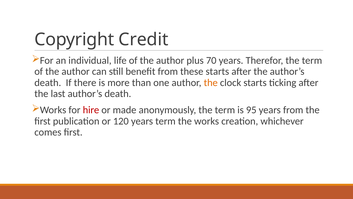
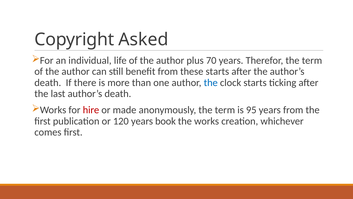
Credit: Credit -> Asked (143, 40)
the colour: orange -> blue (211, 82)
years term: term -> book (165, 121)
